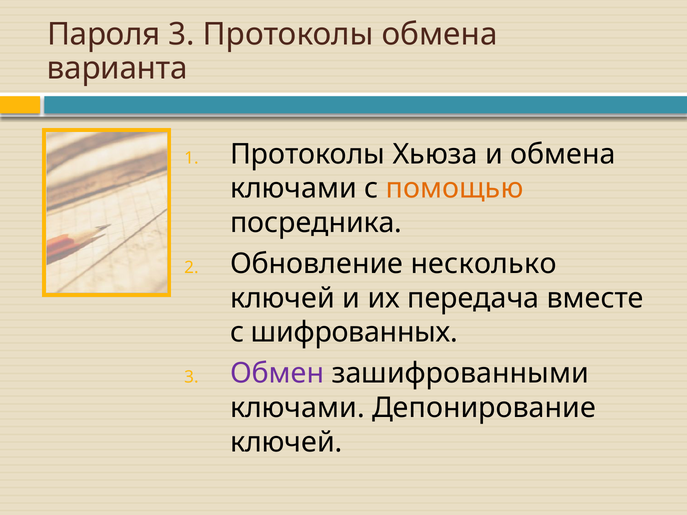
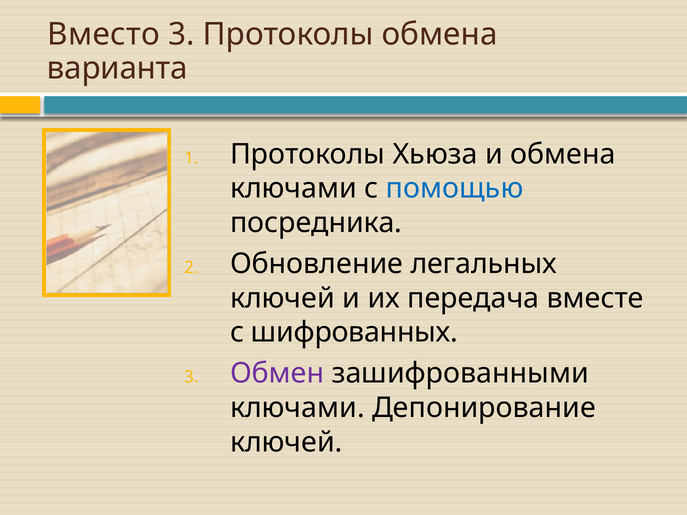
Пароля: Пароля -> Вместо (104, 34)
помощью colour: orange -> blue (455, 189)
несколько: несколько -> легальных (484, 264)
